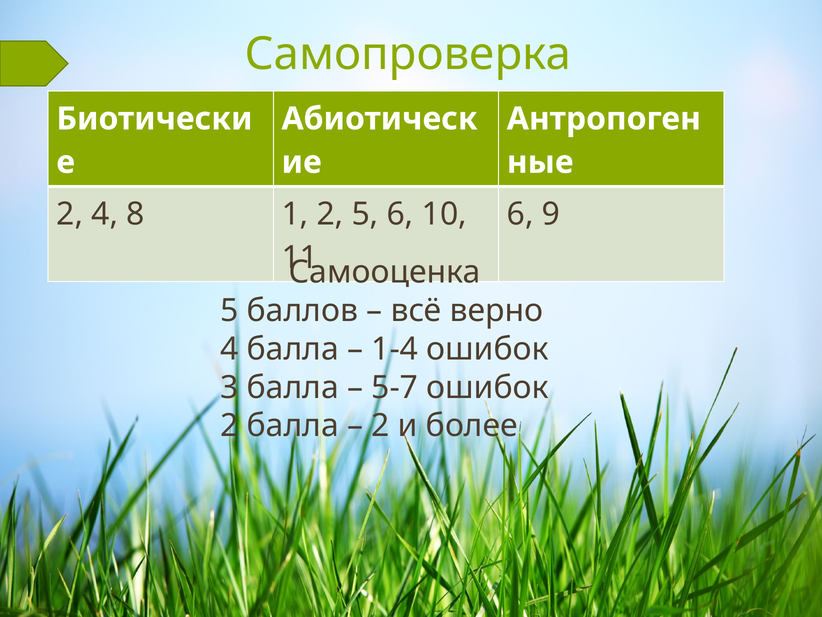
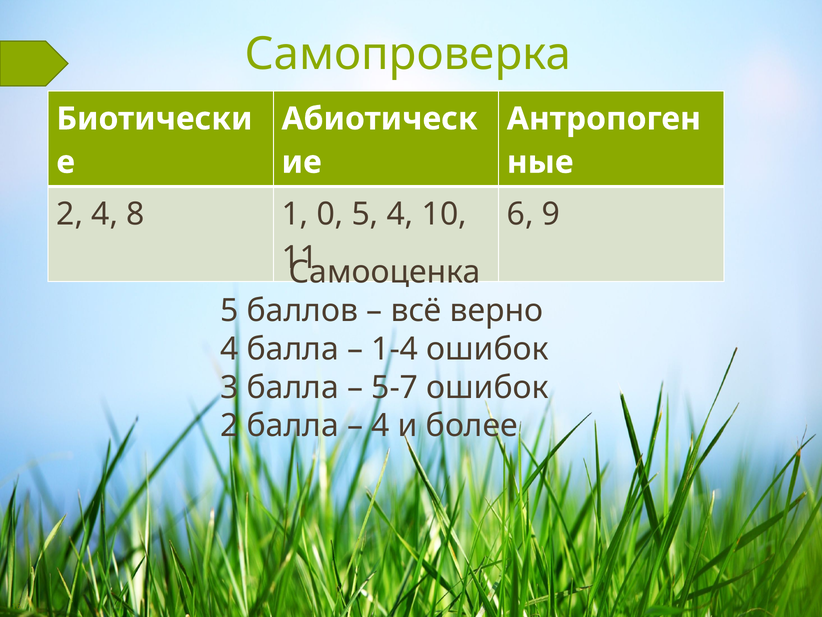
1 2: 2 -> 0 (330, 214)
5 6: 6 -> 4 (400, 214)
2: 2 -> 4 (381, 426)
